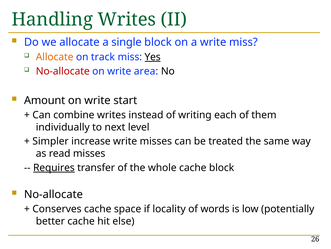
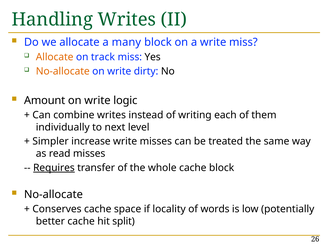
single: single -> many (126, 42)
Yes underline: present -> none (153, 57)
No-allocate colour: red -> orange (63, 71)
area: area -> dirty (146, 71)
start: start -> logic (125, 100)
else: else -> split (124, 221)
